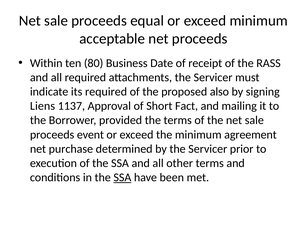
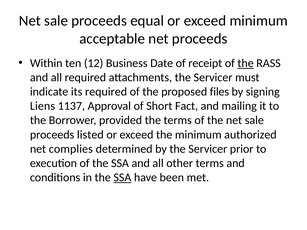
80: 80 -> 12 (94, 63)
the underline: none -> present (246, 63)
also: also -> files (219, 92)
event: event -> listed (90, 135)
agreement: agreement -> authorized (250, 135)
purchase: purchase -> complies (71, 149)
